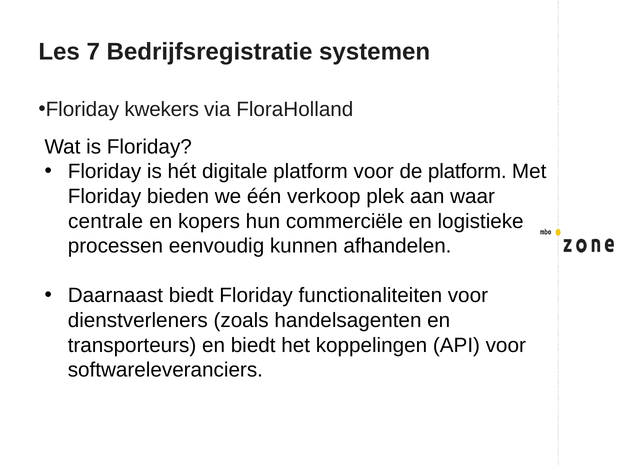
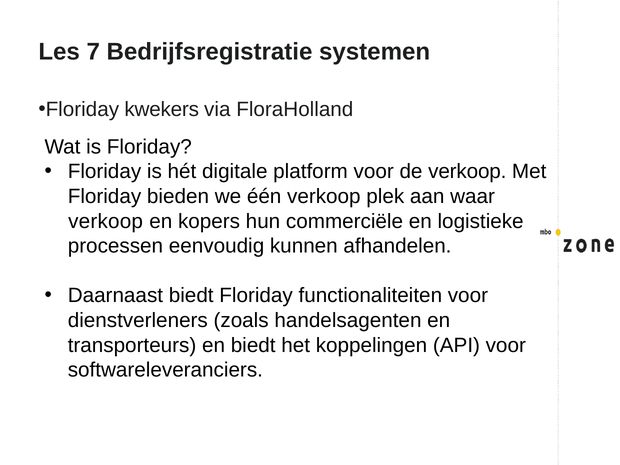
de platform: platform -> verkoop (467, 172)
centrale: centrale -> verkoop (106, 221)
